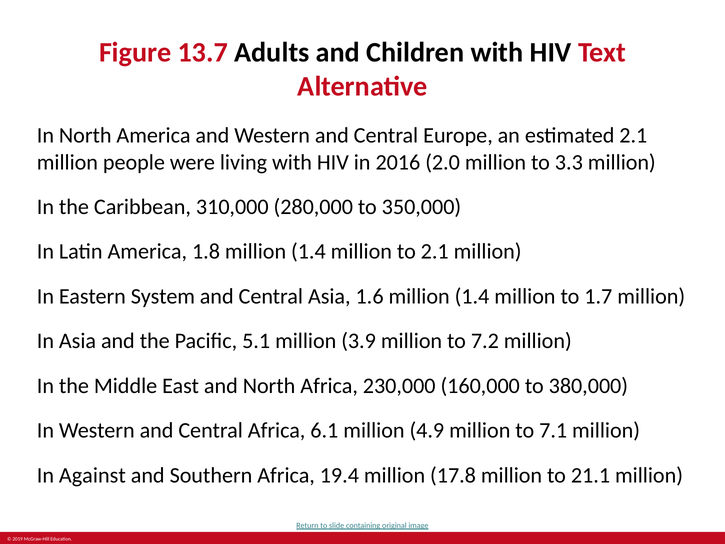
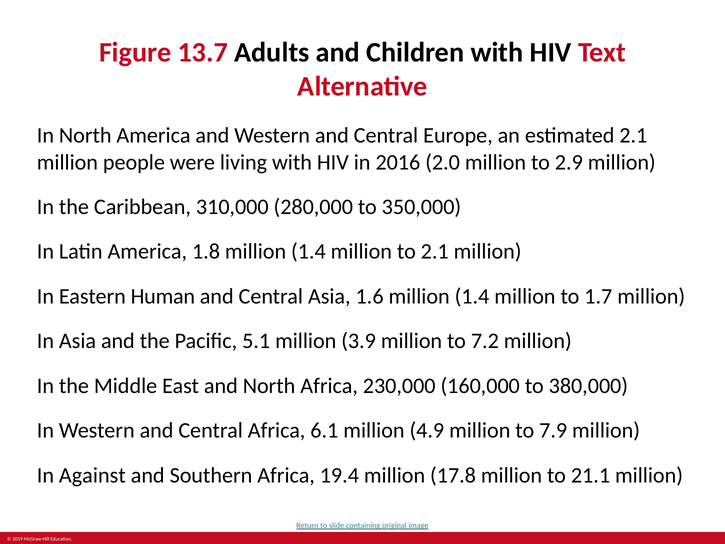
3.3: 3.3 -> 2.9 (569, 162)
System: System -> Human (163, 296)
7.1: 7.1 -> 7.9 (553, 430)
